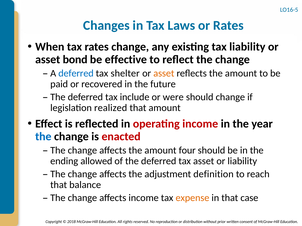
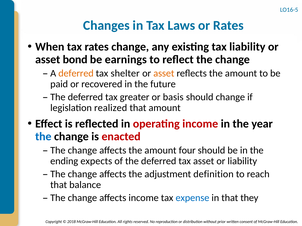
effective: effective -> earnings (126, 60)
deferred colour: blue -> orange (76, 73)
include: include -> greater (135, 97)
were: were -> basis (173, 97)
allowed: allowed -> expects (96, 161)
expense colour: orange -> blue (192, 198)
case: case -> they (249, 198)
